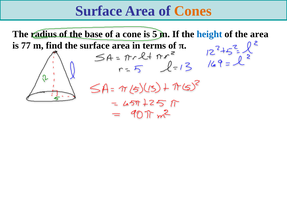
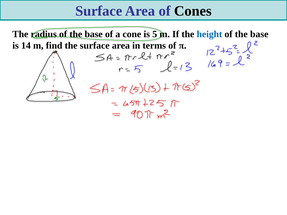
Cones colour: orange -> black (193, 11)
area: area -> base (259, 34)
77: 77 -> 14 (26, 46)
